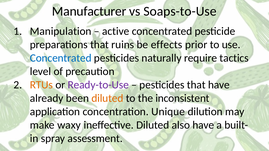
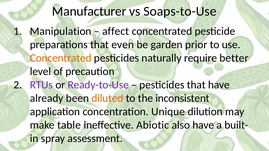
active: active -> affect (116, 31)
ruins: ruins -> even (123, 45)
effects: effects -> garden (167, 45)
Concentrated colour: blue -> orange (61, 58)
tactics: tactics -> better (234, 58)
RTUs colour: orange -> purple (41, 85)
waxy: waxy -> table (69, 125)
ineffective Diluted: Diluted -> Abiotic (153, 125)
